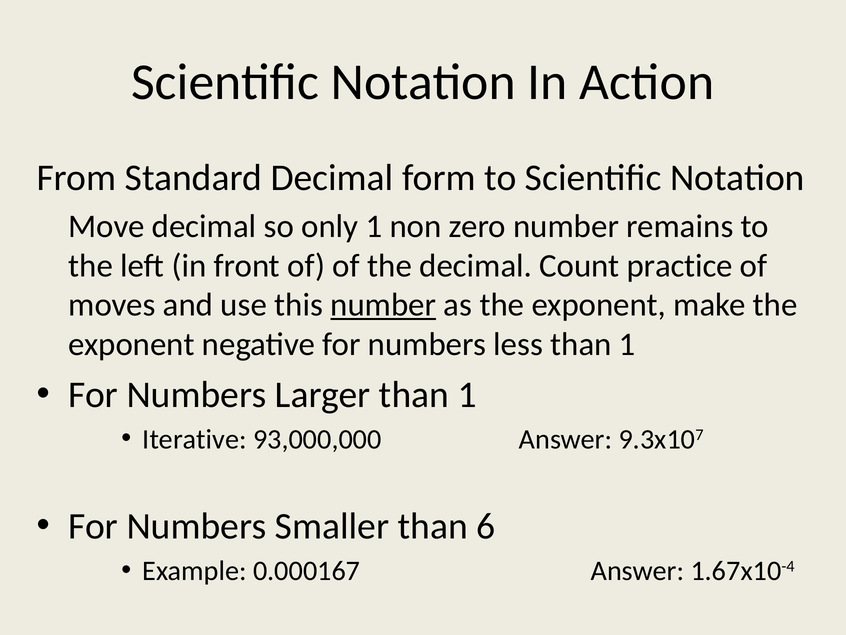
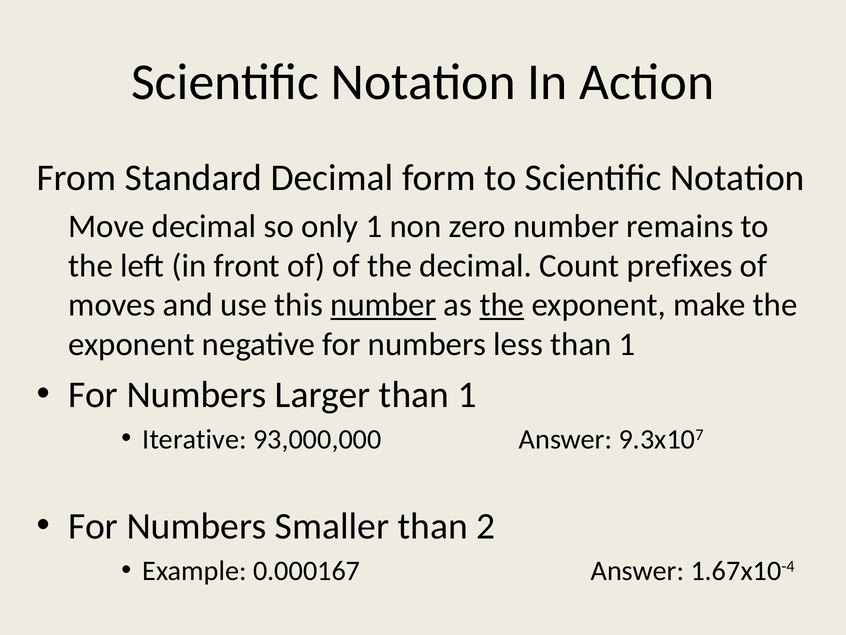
practice: practice -> prefixes (680, 265)
the underline: none -> present (502, 305)
6: 6 -> 2 (486, 526)
